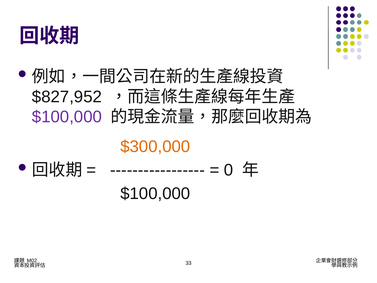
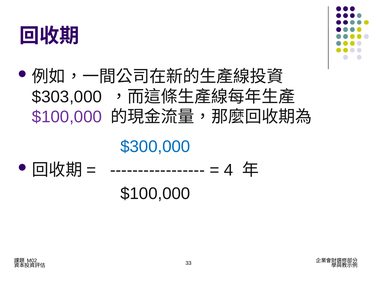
$827,952: $827,952 -> $303,000 (67, 97)
$300,000 colour: orange -> blue (155, 147)
0: 0 -> 4 (229, 170)
